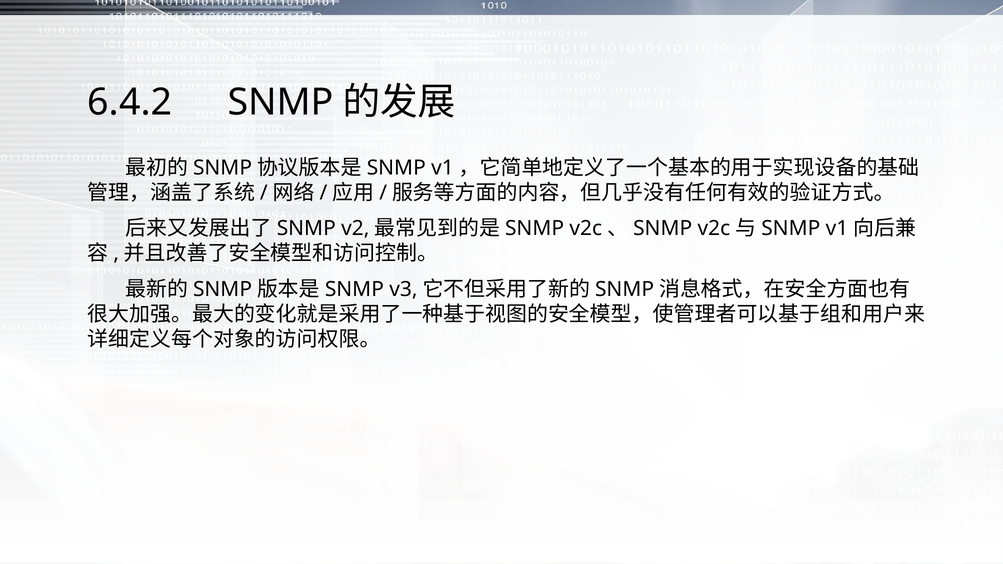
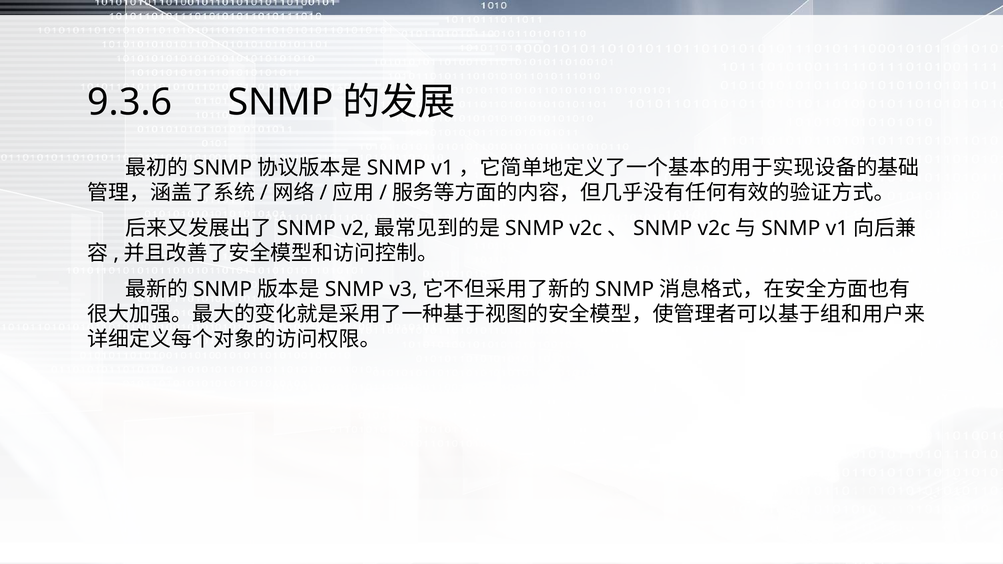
6.4.2: 6.4.2 -> 9.3.6 (130, 102)
